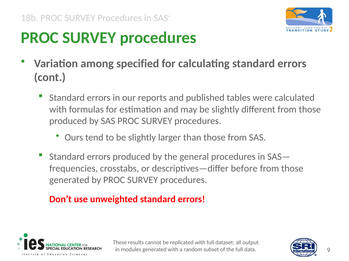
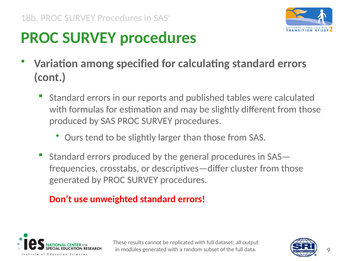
before: before -> cluster (244, 169)
